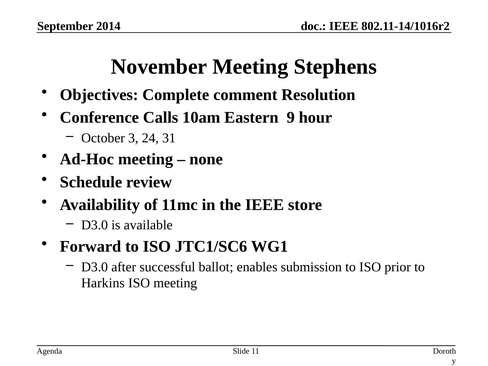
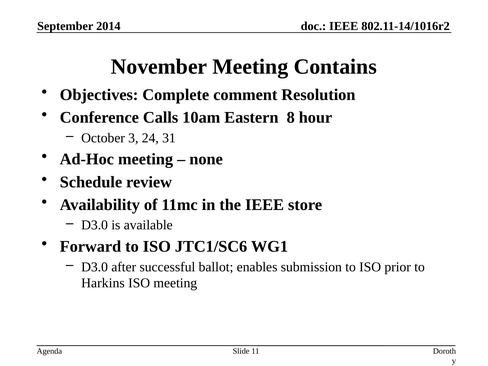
Stephens: Stephens -> Contains (335, 67)
9: 9 -> 8 (291, 117)
